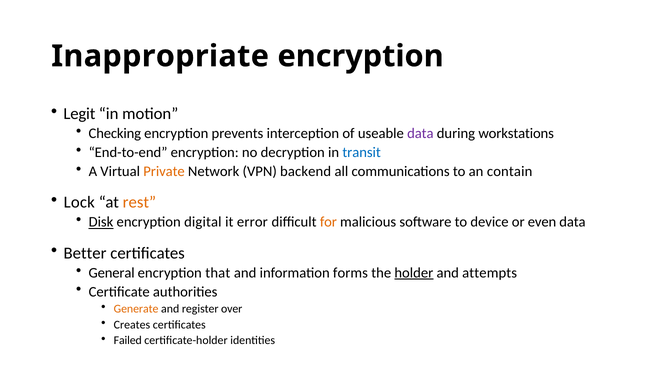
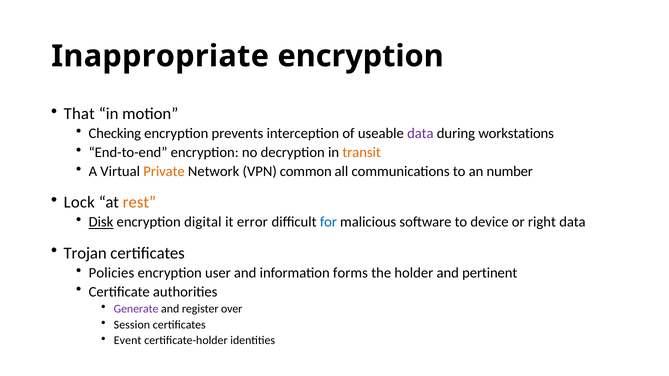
Legit: Legit -> That (79, 114)
transit colour: blue -> orange (362, 153)
backend: backend -> common (306, 172)
contain: contain -> number (510, 172)
for colour: orange -> blue (328, 222)
even: even -> right (542, 222)
Better: Better -> Trojan (85, 253)
General: General -> Policies (111, 273)
that: that -> user (218, 273)
holder underline: present -> none (414, 273)
attempts: attempts -> pertinent (490, 273)
Generate colour: orange -> purple (136, 309)
Creates: Creates -> Session (132, 325)
Failed: Failed -> Event (128, 341)
